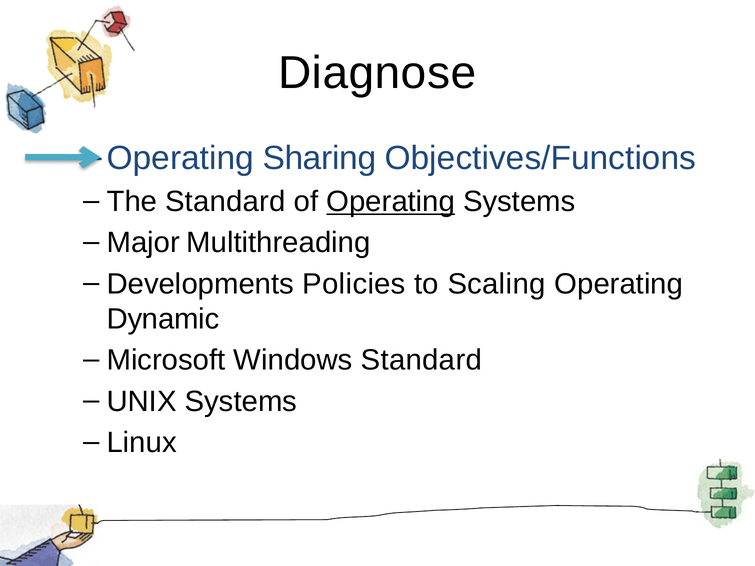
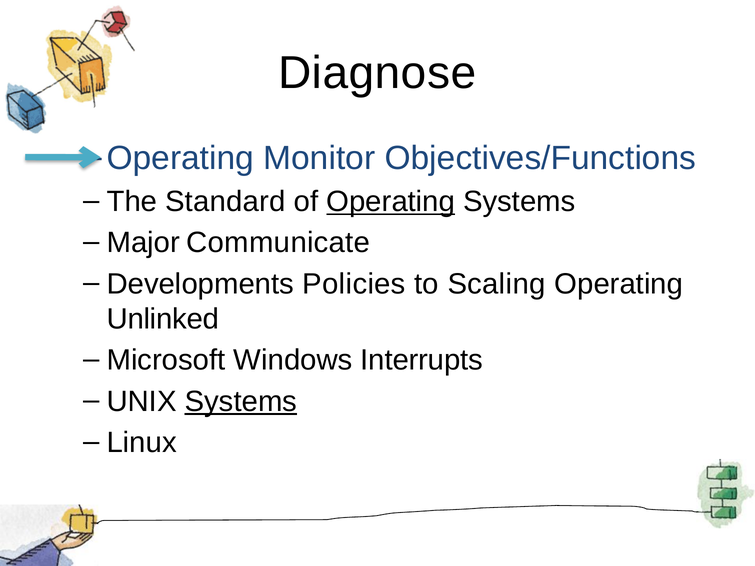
Sharing: Sharing -> Monitor (319, 158)
Multithreading: Multithreading -> Communicate (278, 243)
Dynamic: Dynamic -> Unlinked (163, 319)
Windows Standard: Standard -> Interrupts (422, 360)
Systems underline: none -> present (241, 402)
